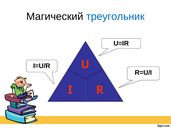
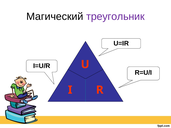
треугольник colour: blue -> purple (115, 17)
